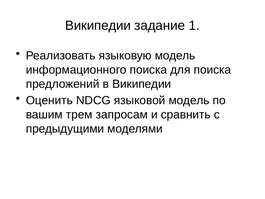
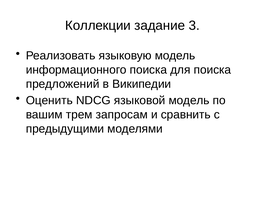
Википедии: Википедии -> Коллекции (98, 25)
1: 1 -> 3 (194, 25)
